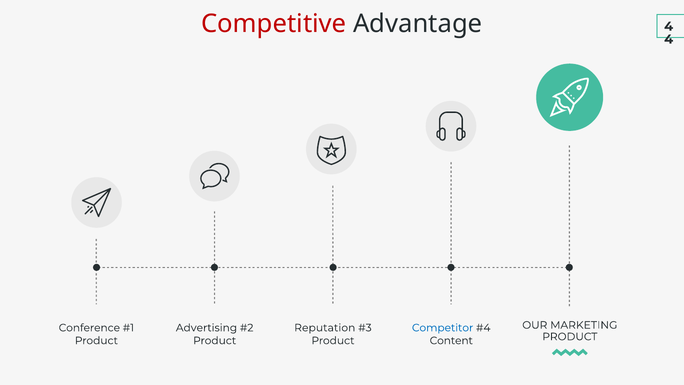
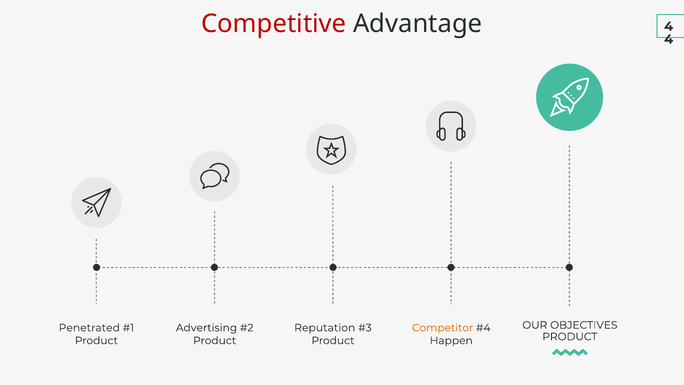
MARKETING: MARKETING -> OBJECTIVES (584, 325)
Conference: Conference -> Penetrated (89, 328)
Competitor colour: blue -> orange (443, 328)
Content: Content -> Happen (451, 340)
